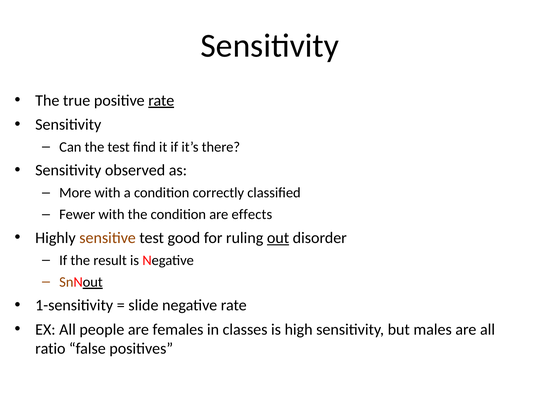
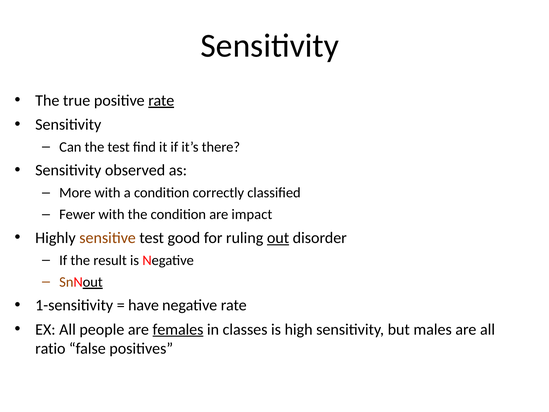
effects: effects -> impact (252, 214)
slide: slide -> have (144, 305)
females underline: none -> present (178, 329)
